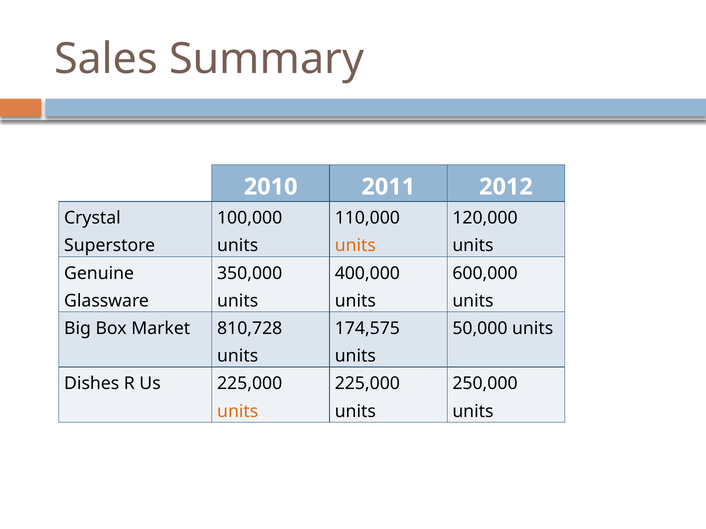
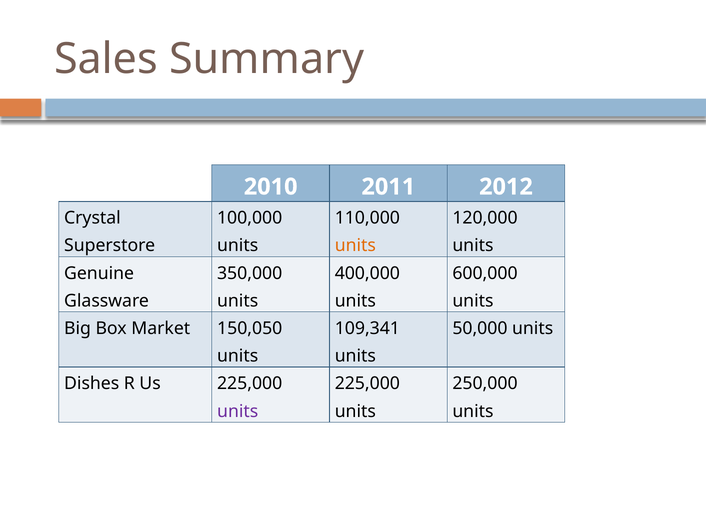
810,728: 810,728 -> 150,050 (250, 329)
174,575: 174,575 -> 109,341 (367, 329)
units colour: orange -> purple (238, 412)
